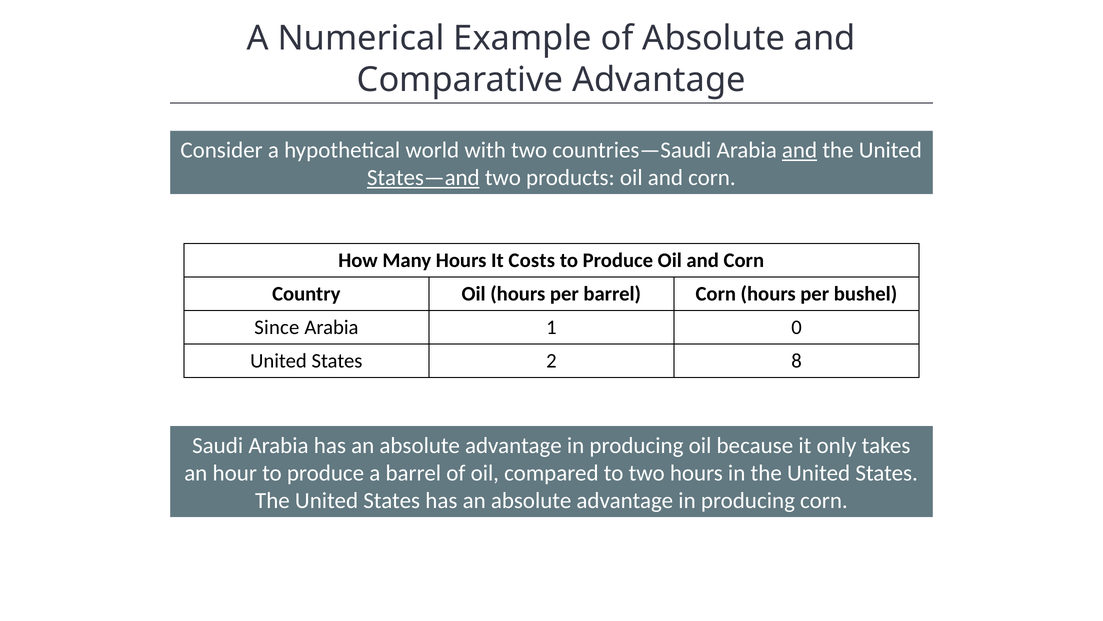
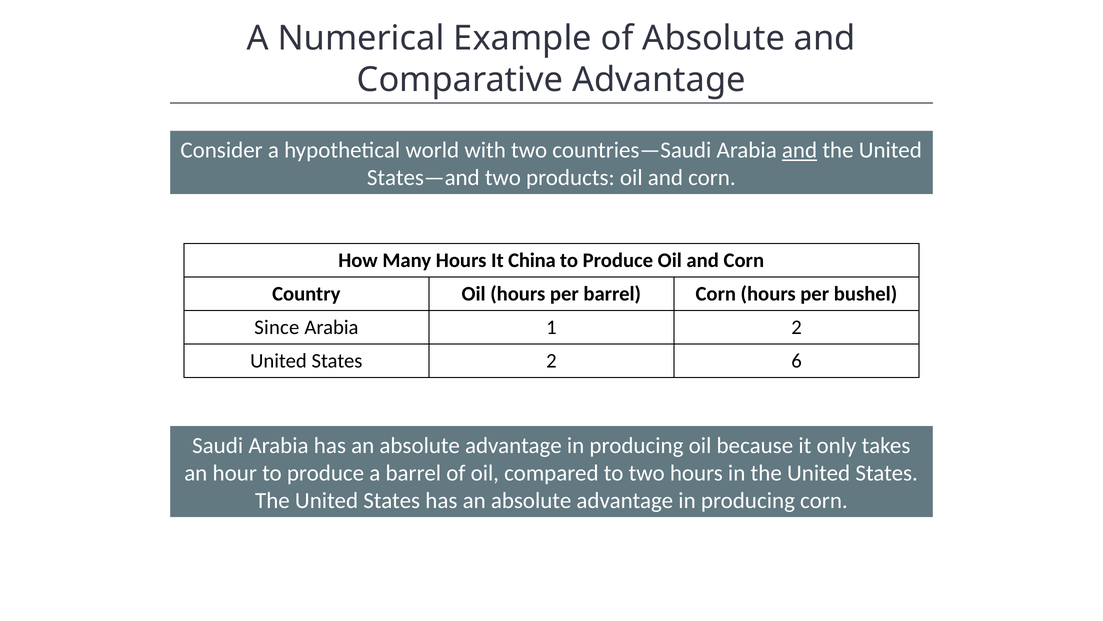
States—and underline: present -> none (423, 178)
Costs: Costs -> China (532, 260)
1 0: 0 -> 2 (797, 327)
8: 8 -> 6 (797, 361)
